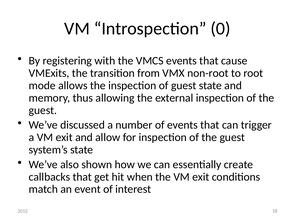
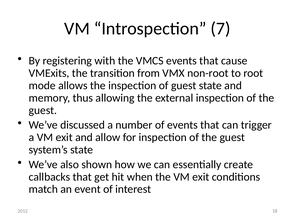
0: 0 -> 7 (221, 29)
